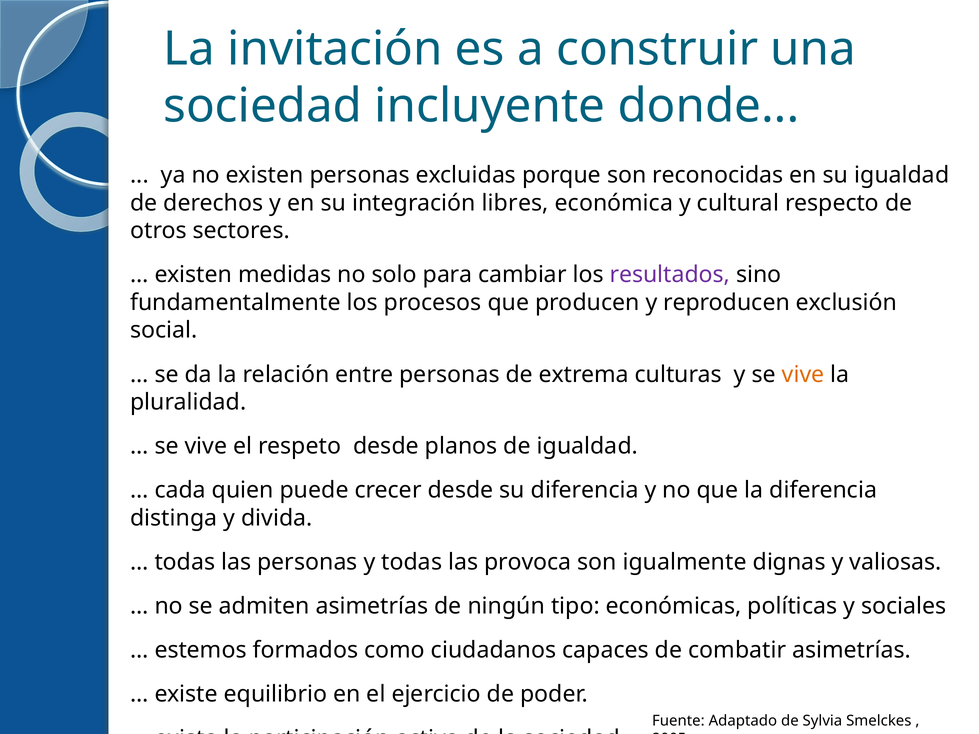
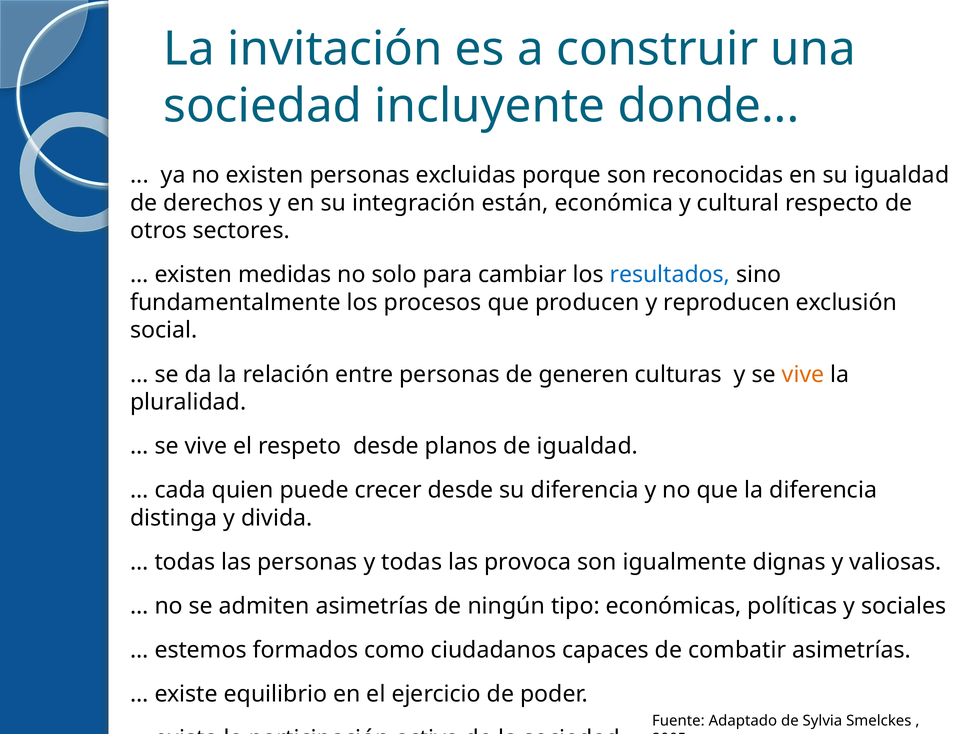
libres: libres -> están (515, 203)
resultados colour: purple -> blue (670, 275)
extrema: extrema -> generen (584, 375)
